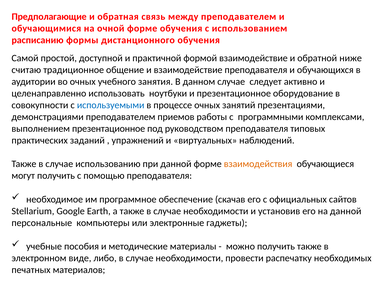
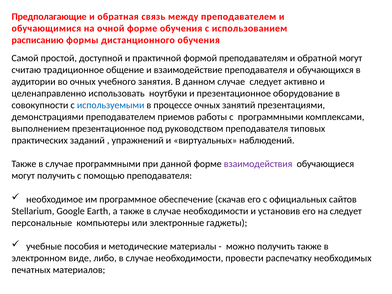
формой взаимодействие: взаимодействие -> преподавателям (253, 58)
обратной ниже: ниже -> могут (351, 58)
случае использованию: использованию -> программными (108, 164)
взаимодействия colour: orange -> purple (258, 164)
на данной: данной -> следует (346, 211)
